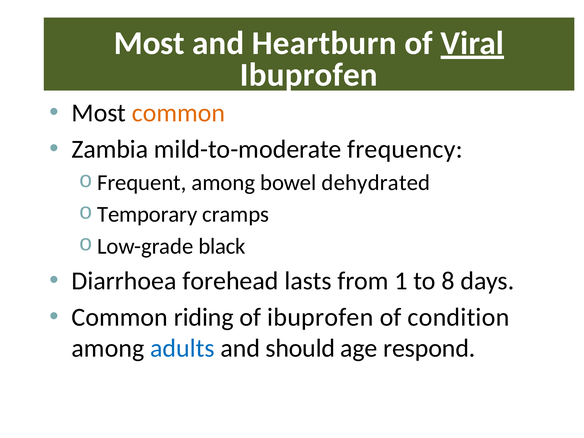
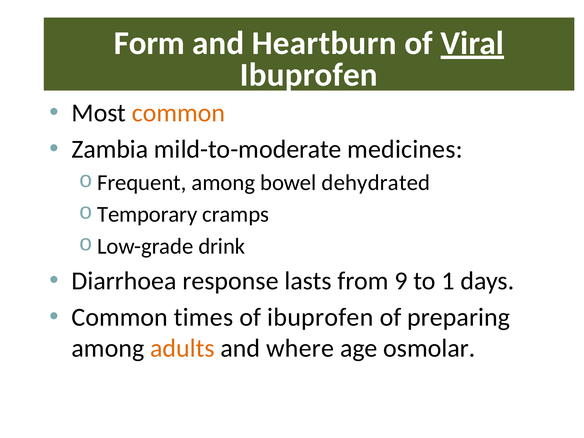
Most: Most -> Form (149, 43)
frequency: frequency -> medicines (405, 149)
black: black -> drink (222, 246)
forehead: forehead -> response (231, 281)
1: 1 -> 9 (401, 281)
8: 8 -> 1 (448, 281)
riding: riding -> times (204, 317)
condition: condition -> preparing (459, 317)
adults colour: blue -> orange (182, 348)
should: should -> where (300, 348)
respond: respond -> osmolar (429, 348)
